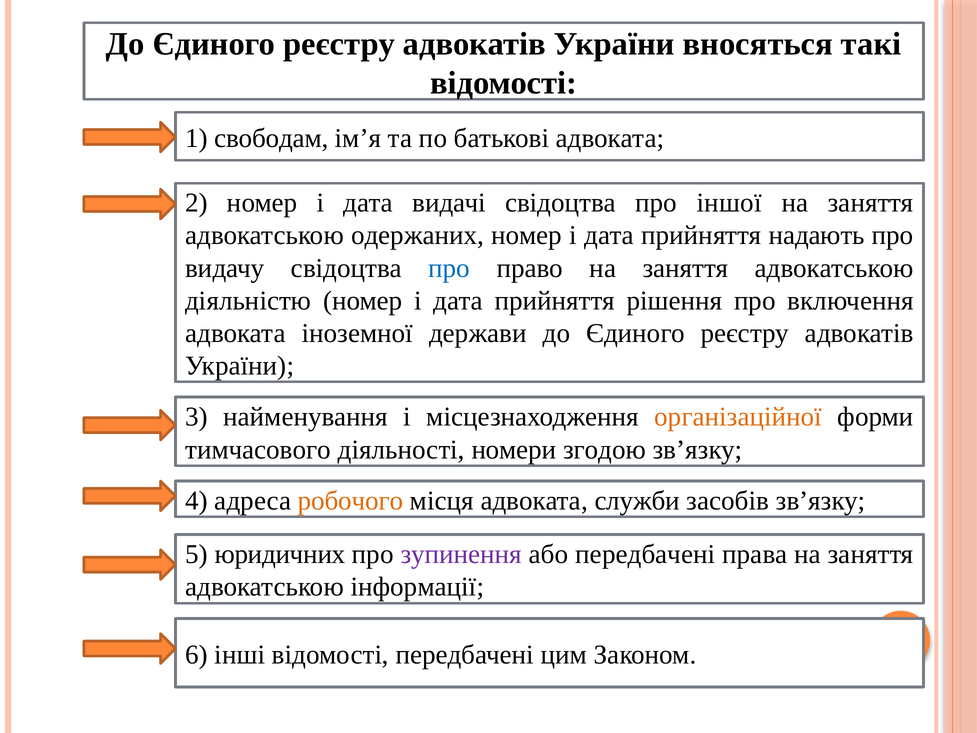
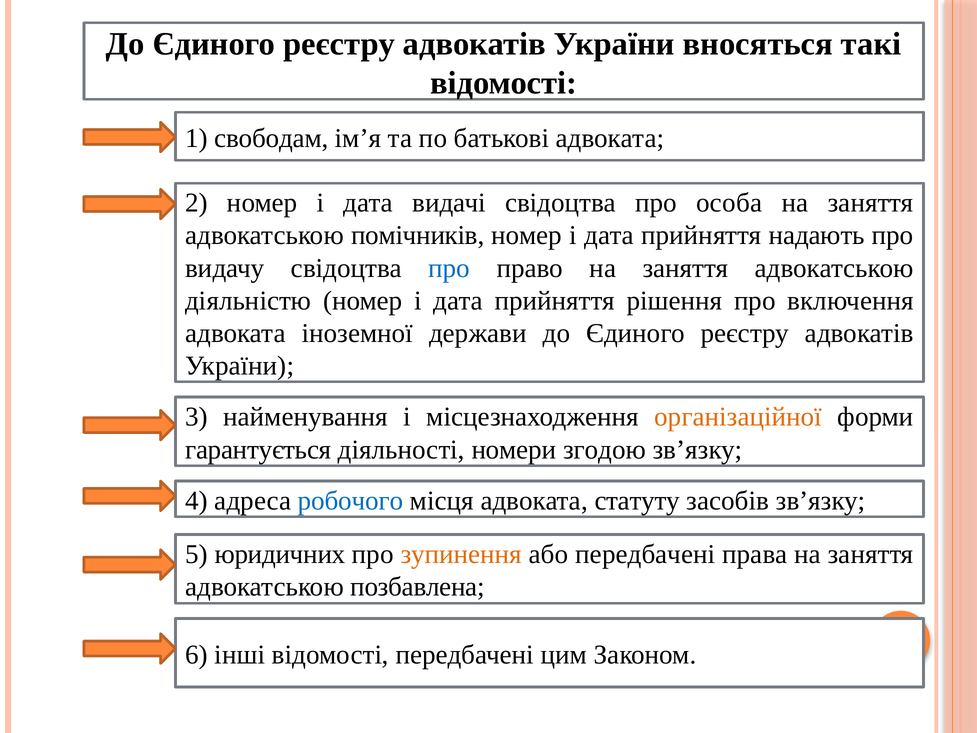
іншої: іншої -> особа (729, 203)
одержаних: одержаних -> помічників (418, 235)
тимчасового: тимчасового -> гарантується (258, 449)
робочого colour: orange -> blue (351, 501)
служби: служби -> статуту (637, 501)
зупинення colour: purple -> orange (461, 554)
інформації: інформації -> позбавлена (417, 587)
